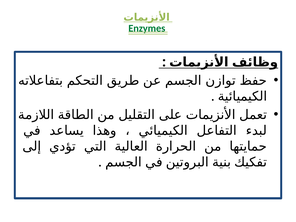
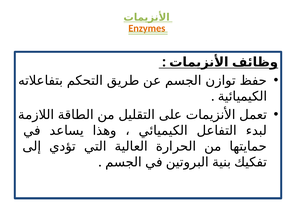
Enzymes colour: green -> orange (147, 28)
